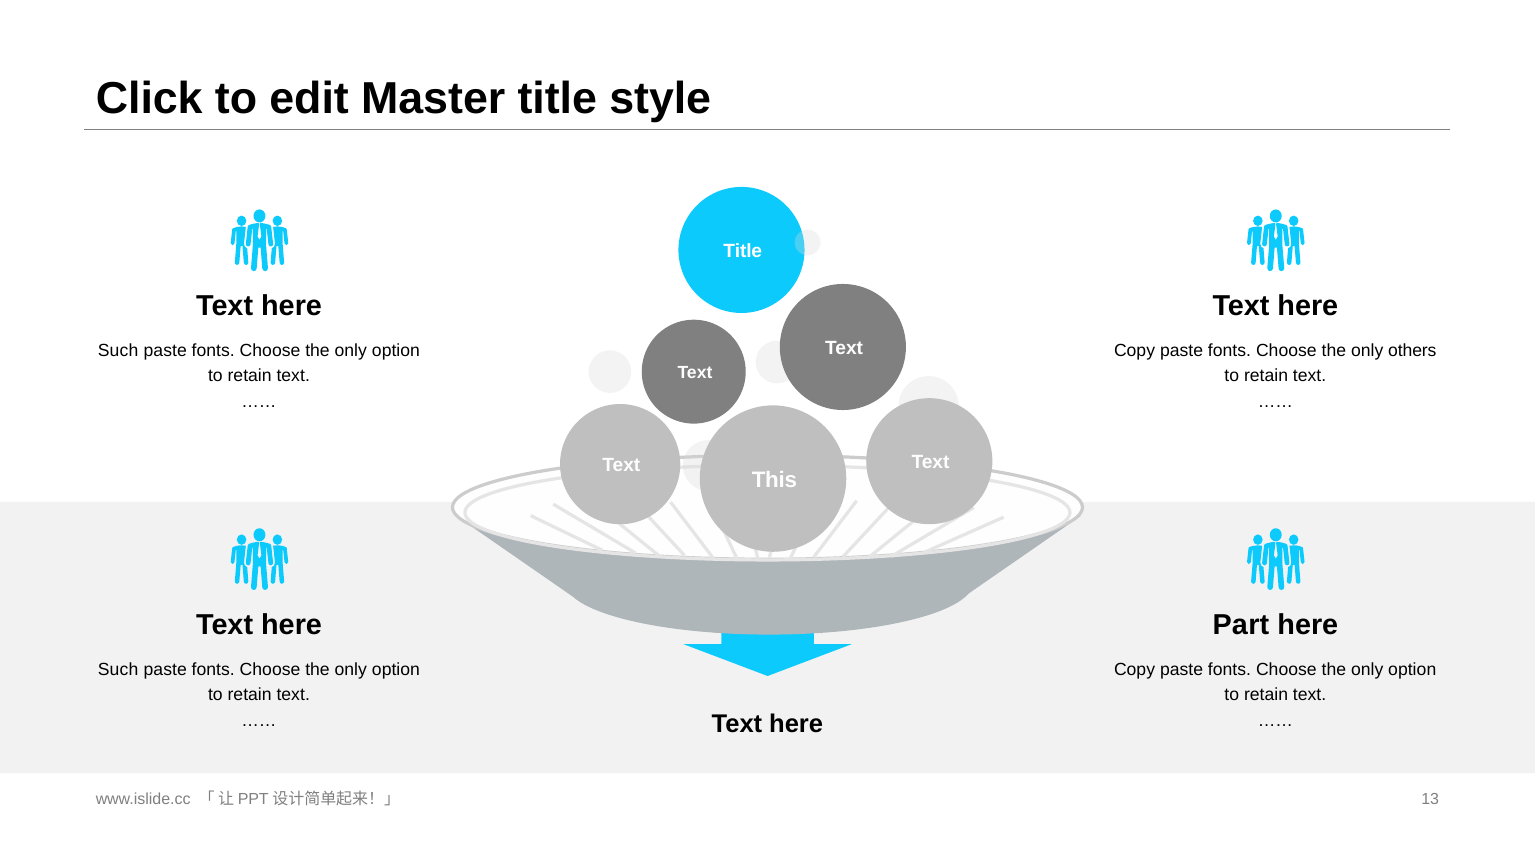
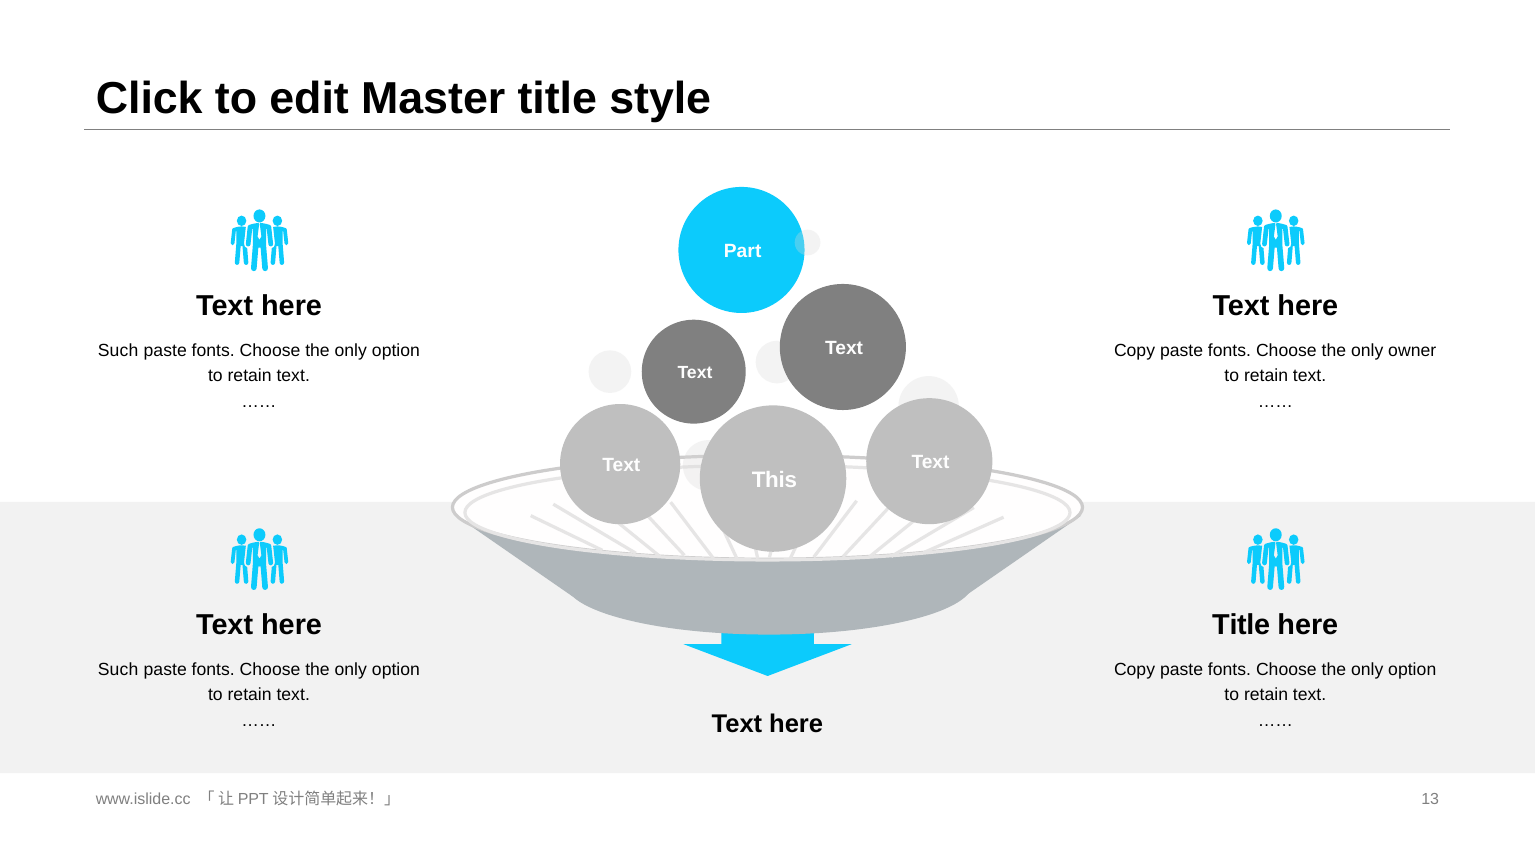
Title: Title -> Part (743, 251)
others: others -> owner (1412, 351)
Part: Part -> Title (1241, 625)
